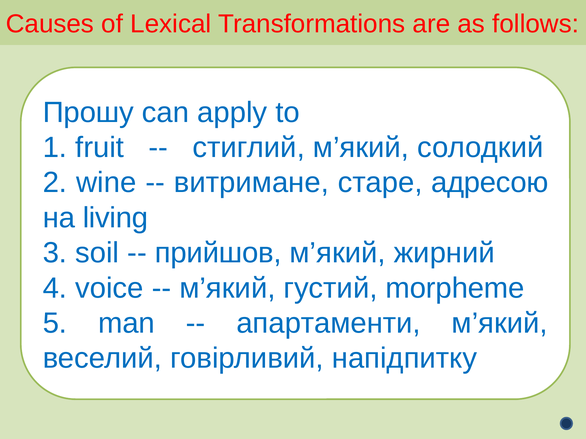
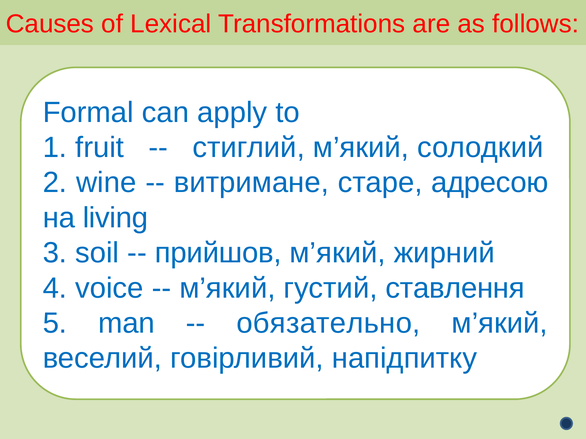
Прошу: Прошу -> Formal (88, 113)
morpheme: morpheme -> ставлення (455, 288)
апартаменти: апартаменти -> обязательно (328, 323)
